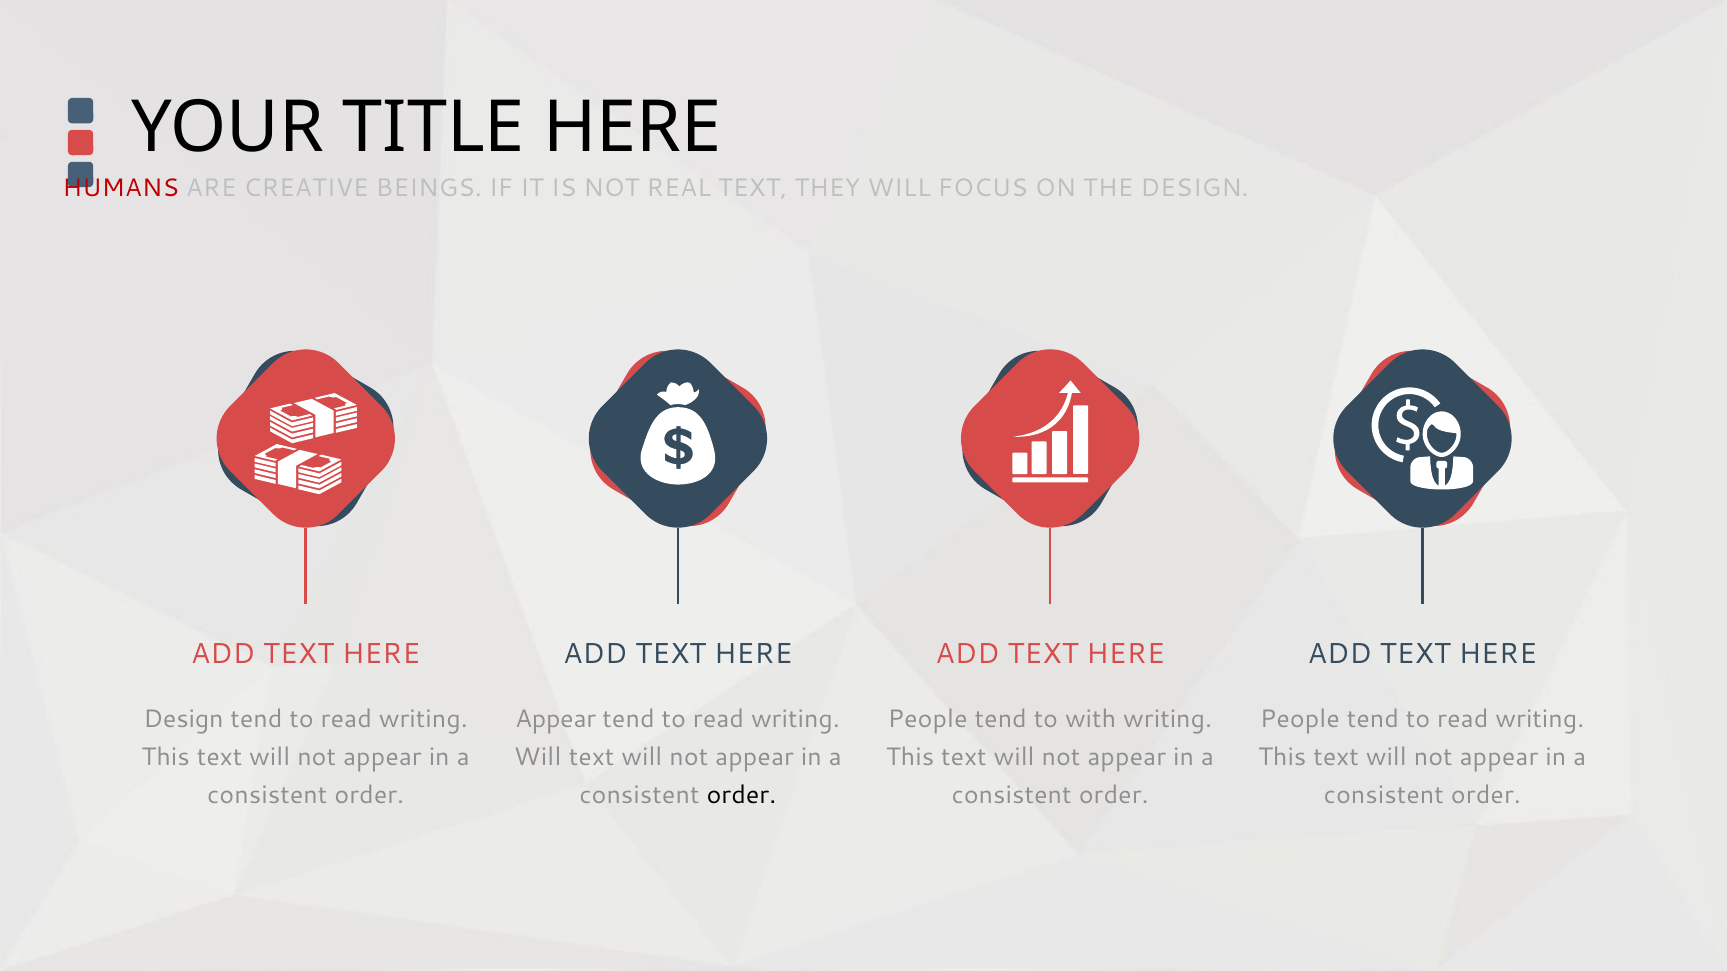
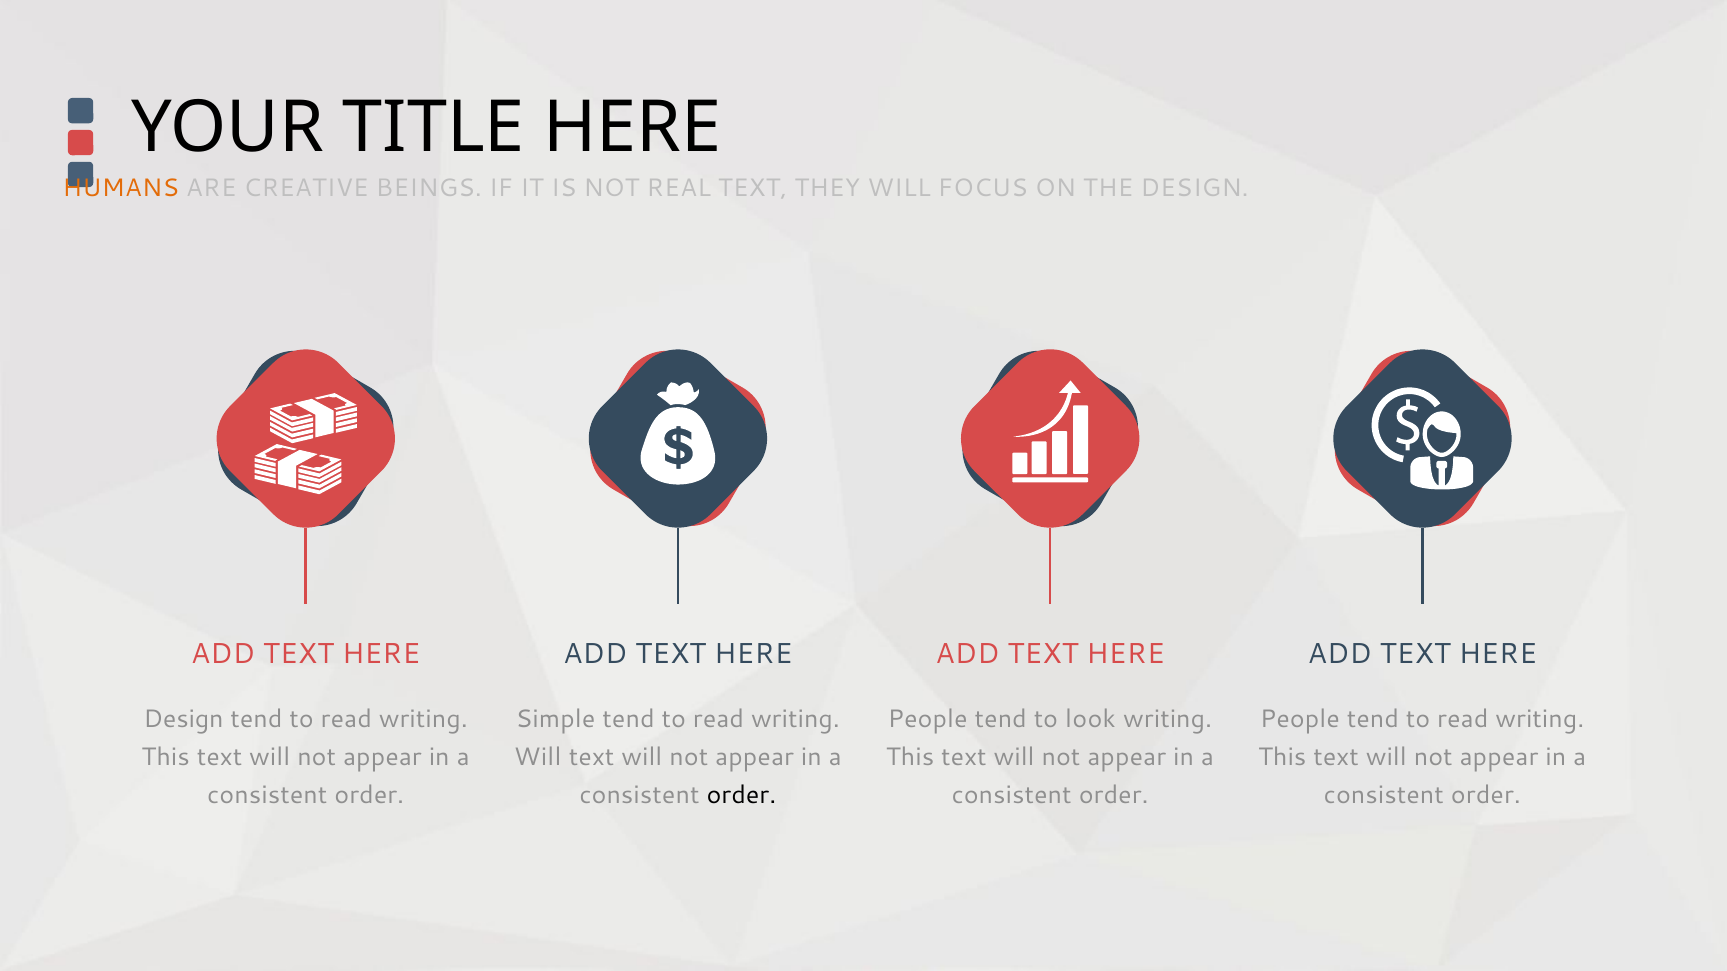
HUMANS colour: red -> orange (121, 188)
Appear: Appear -> Simple (555, 720)
with: with -> look (1091, 720)
